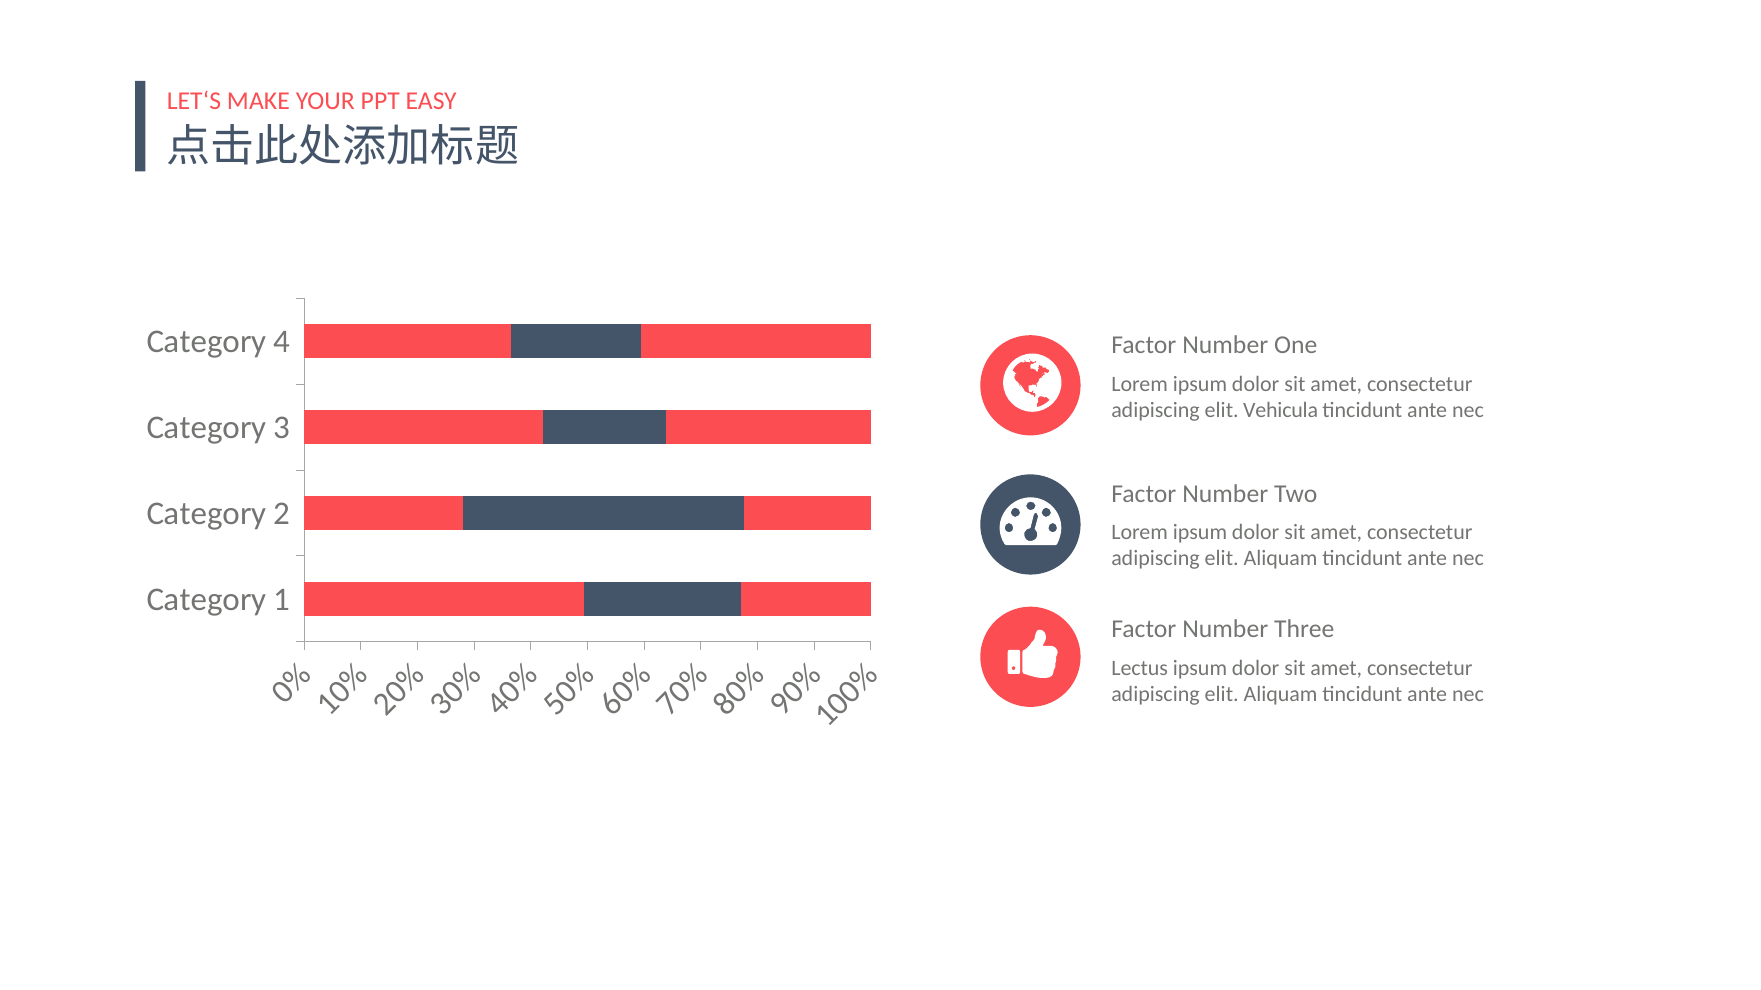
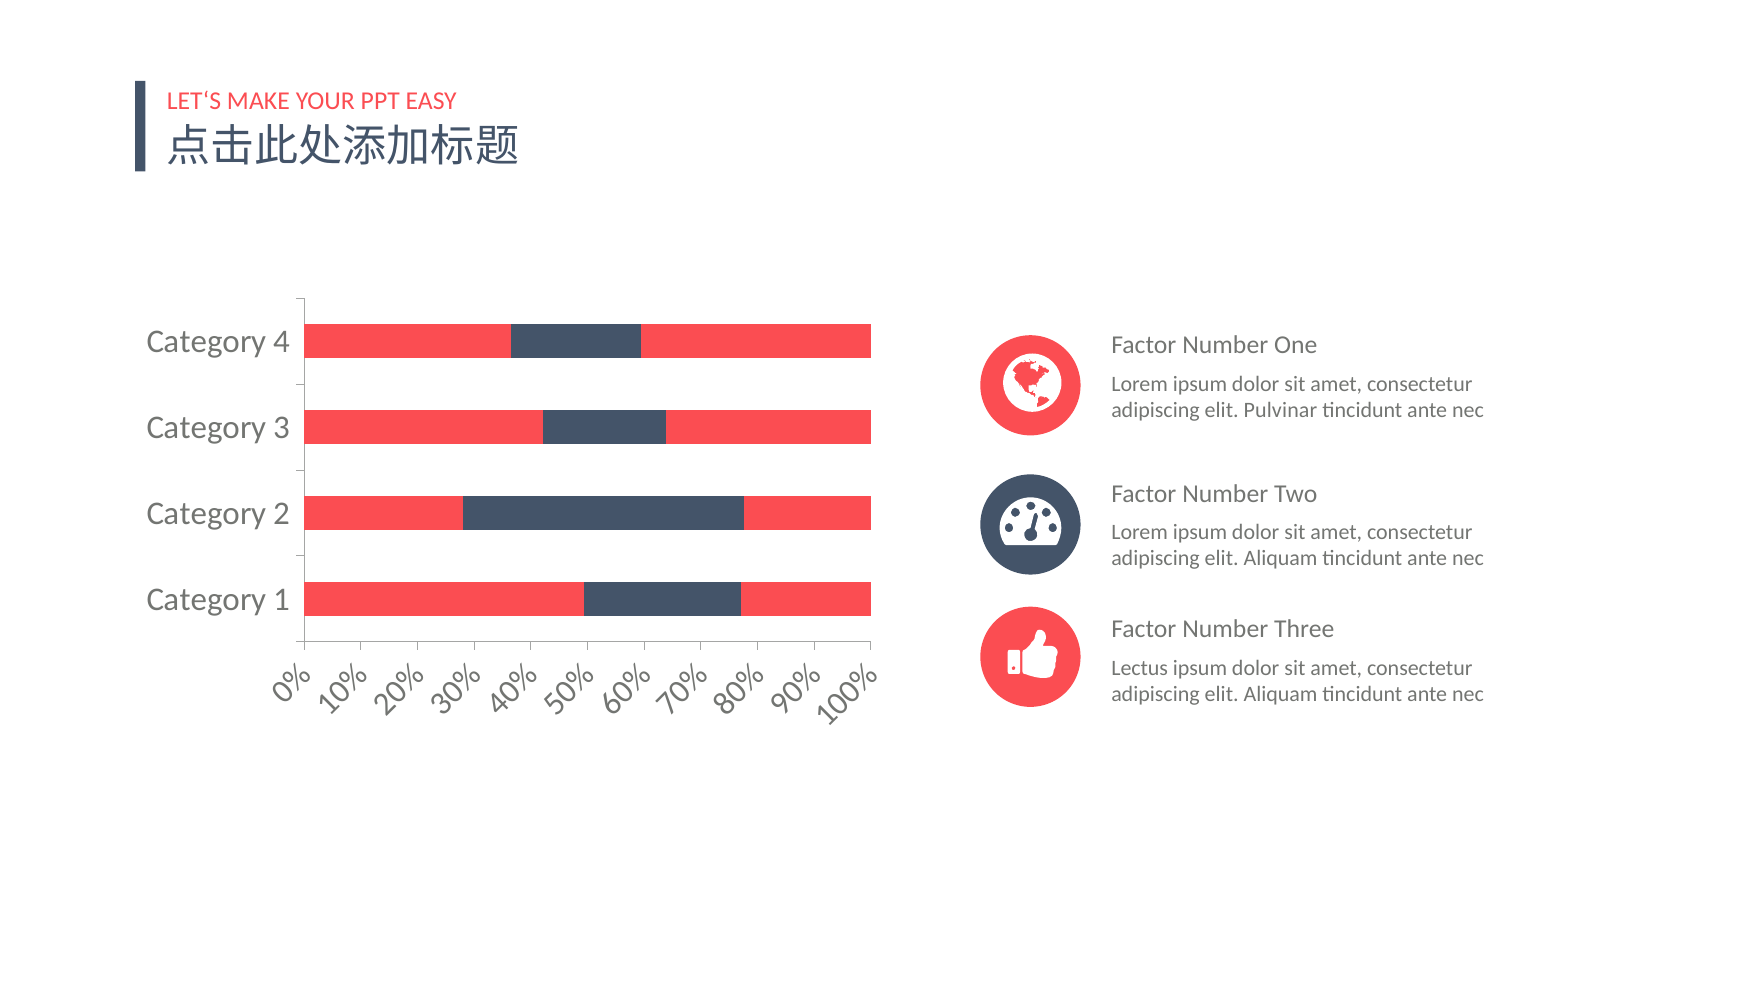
Vehicula: Vehicula -> Pulvinar (1280, 410)
